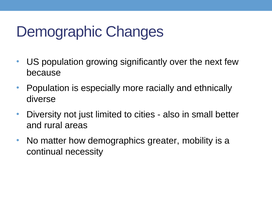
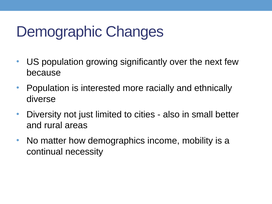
especially: especially -> interested (101, 88)
greater: greater -> income (163, 141)
